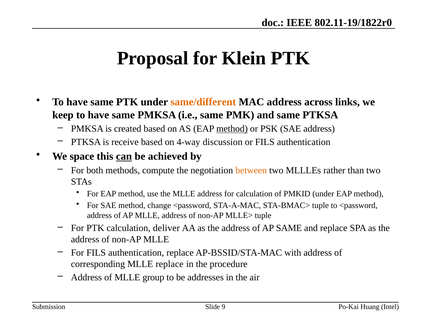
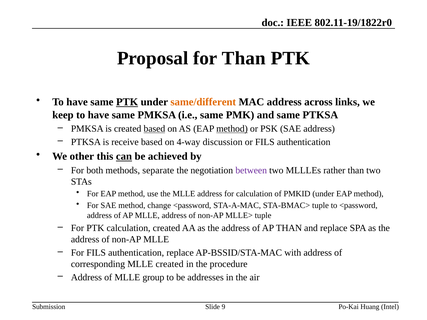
for Klein: Klein -> Than (244, 58)
PTK underline: none -> present (127, 102)
based underline: none -> present (154, 129)
space: space -> other (82, 157)
compute: compute -> separate (158, 170)
between colour: orange -> purple (251, 170)
calculation deliver: deliver -> created (166, 228)
AP SAME: SAME -> THAN (289, 228)
MLLE replace: replace -> created (170, 264)
